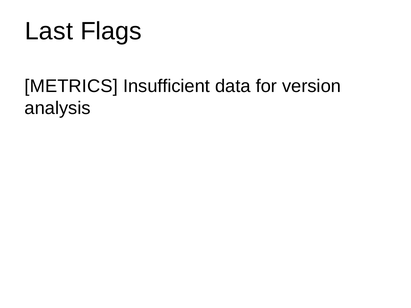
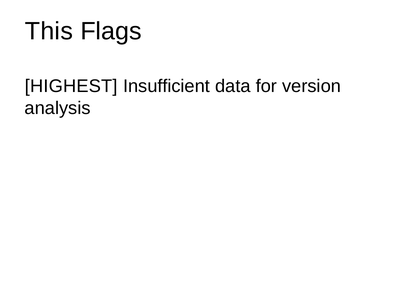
Last: Last -> This (49, 31)
METRICS: METRICS -> HIGHEST (71, 86)
